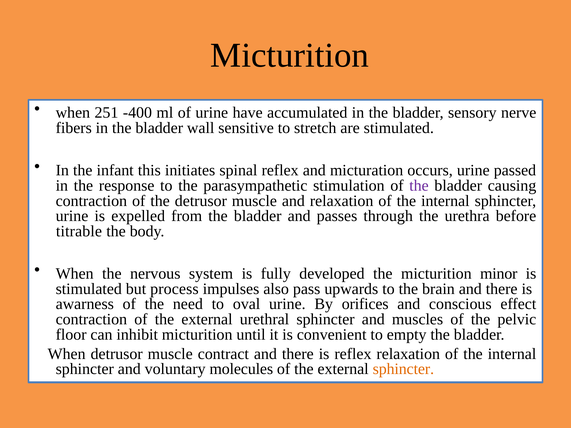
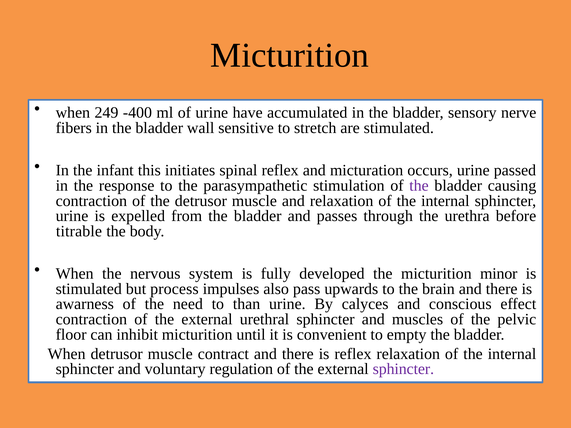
251: 251 -> 249 (106, 113)
oval: oval -> than (247, 304)
orifices: orifices -> calyces (365, 304)
molecules: molecules -> regulation (241, 369)
sphincter colour: orange -> purple (403, 369)
